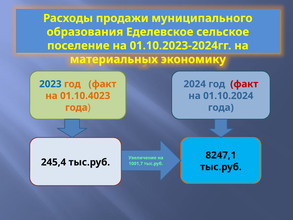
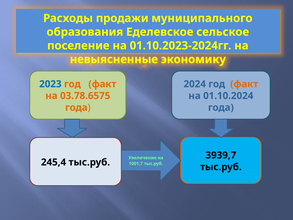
материальных: материальных -> невыясненные (114, 59)
факт colour: red -> orange (244, 84)
01.10.4023: 01.10.4023 -> 03.78.6575 (85, 96)
8247,1: 8247,1 -> 3939,7 (221, 155)
